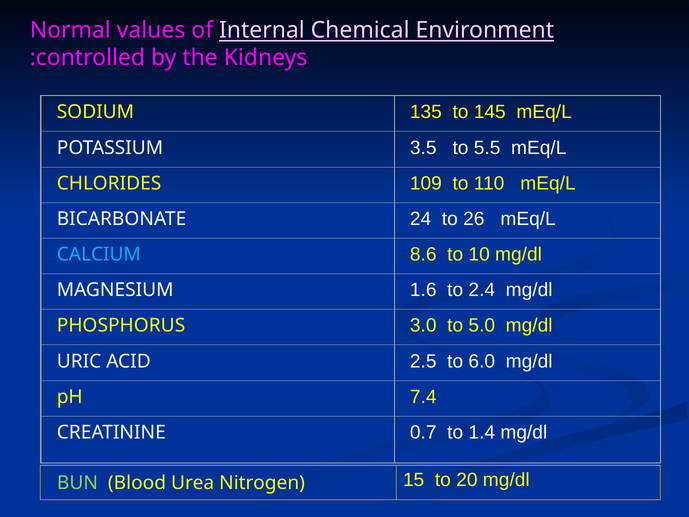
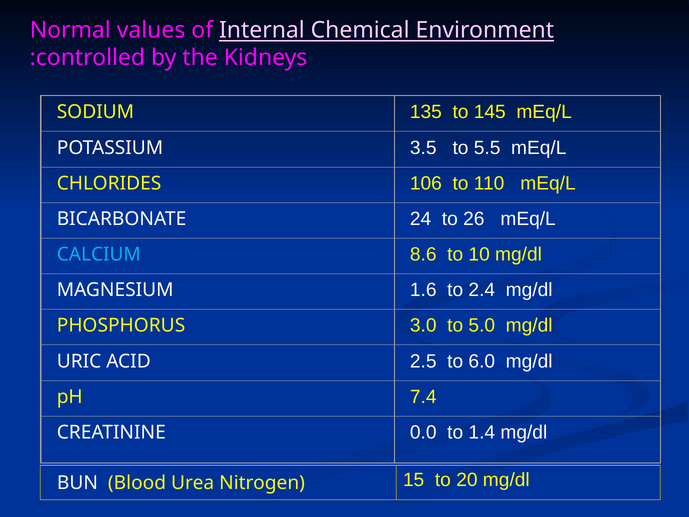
109: 109 -> 106 (426, 183)
0.7: 0.7 -> 0.0 (423, 432)
BUN colour: light green -> white (77, 483)
